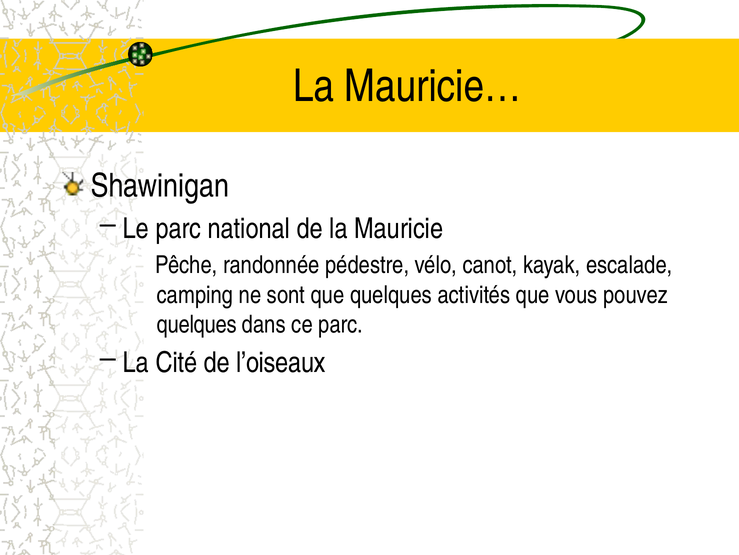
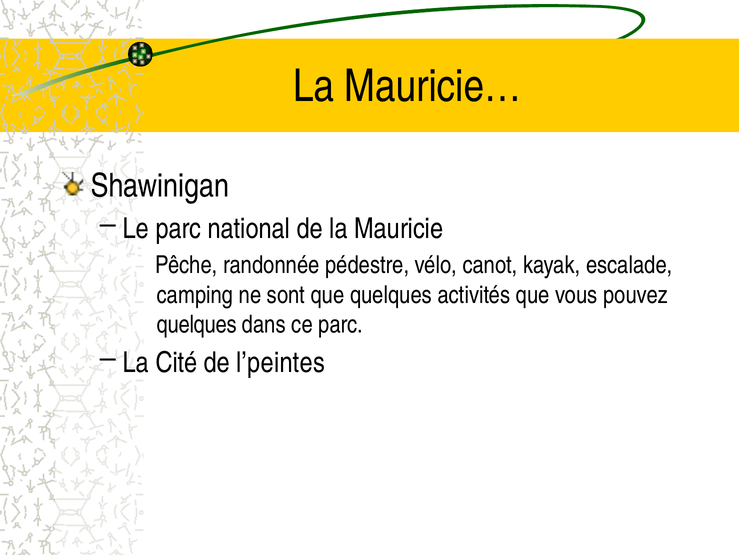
l’oiseaux: l’oiseaux -> l’peintes (281, 362)
